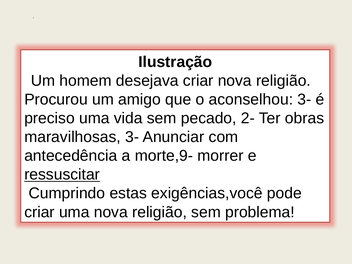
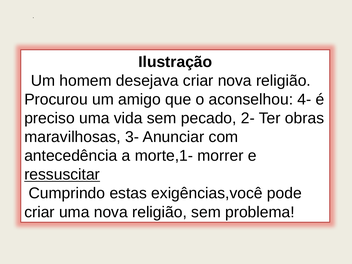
aconselhou 3-: 3- -> 4- (304, 99)
morte,9-: morte,9- -> morte,1- (164, 156)
